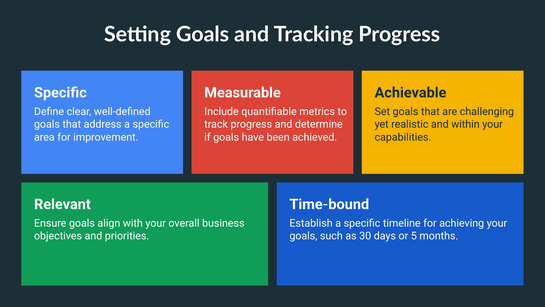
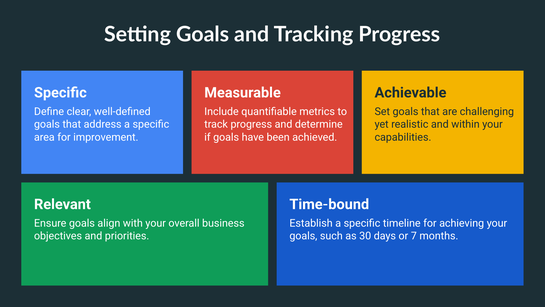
5: 5 -> 7 (414, 236)
